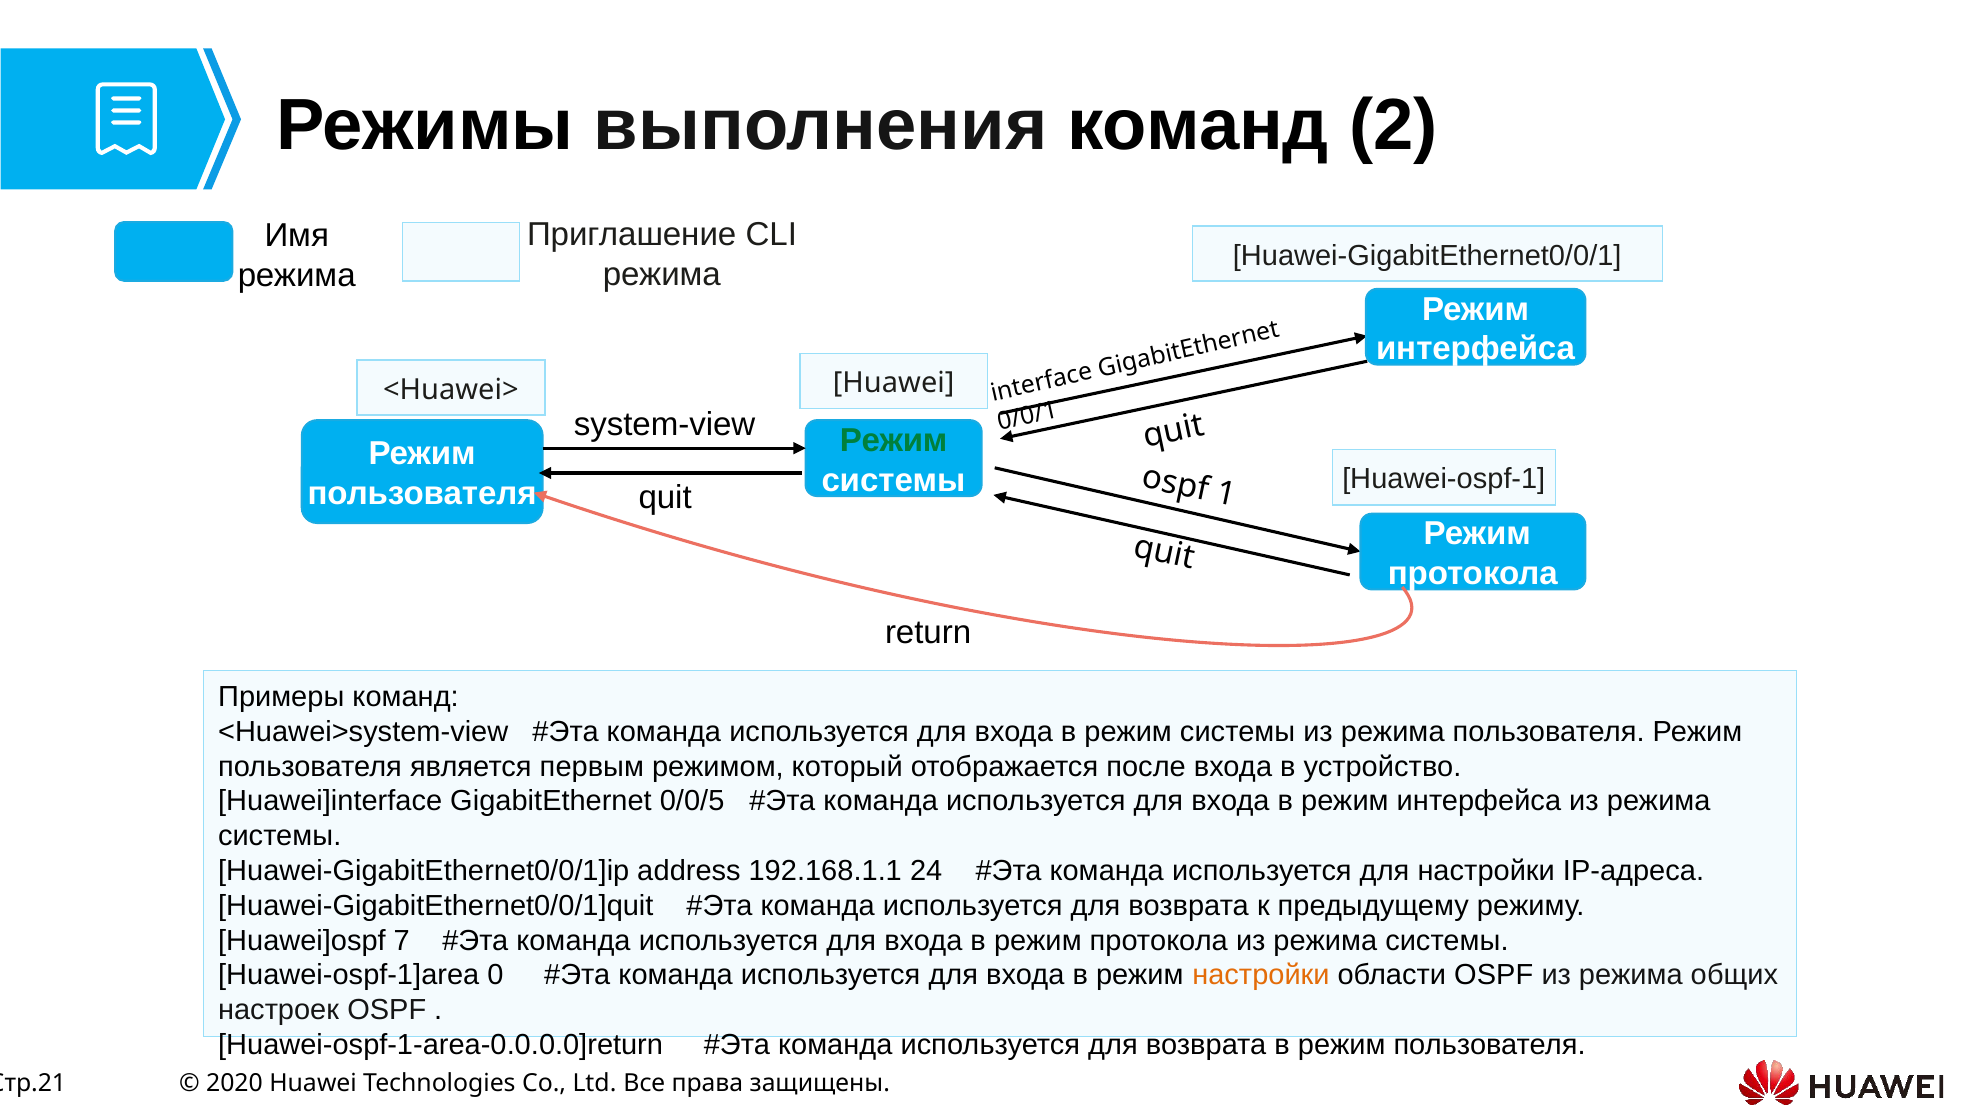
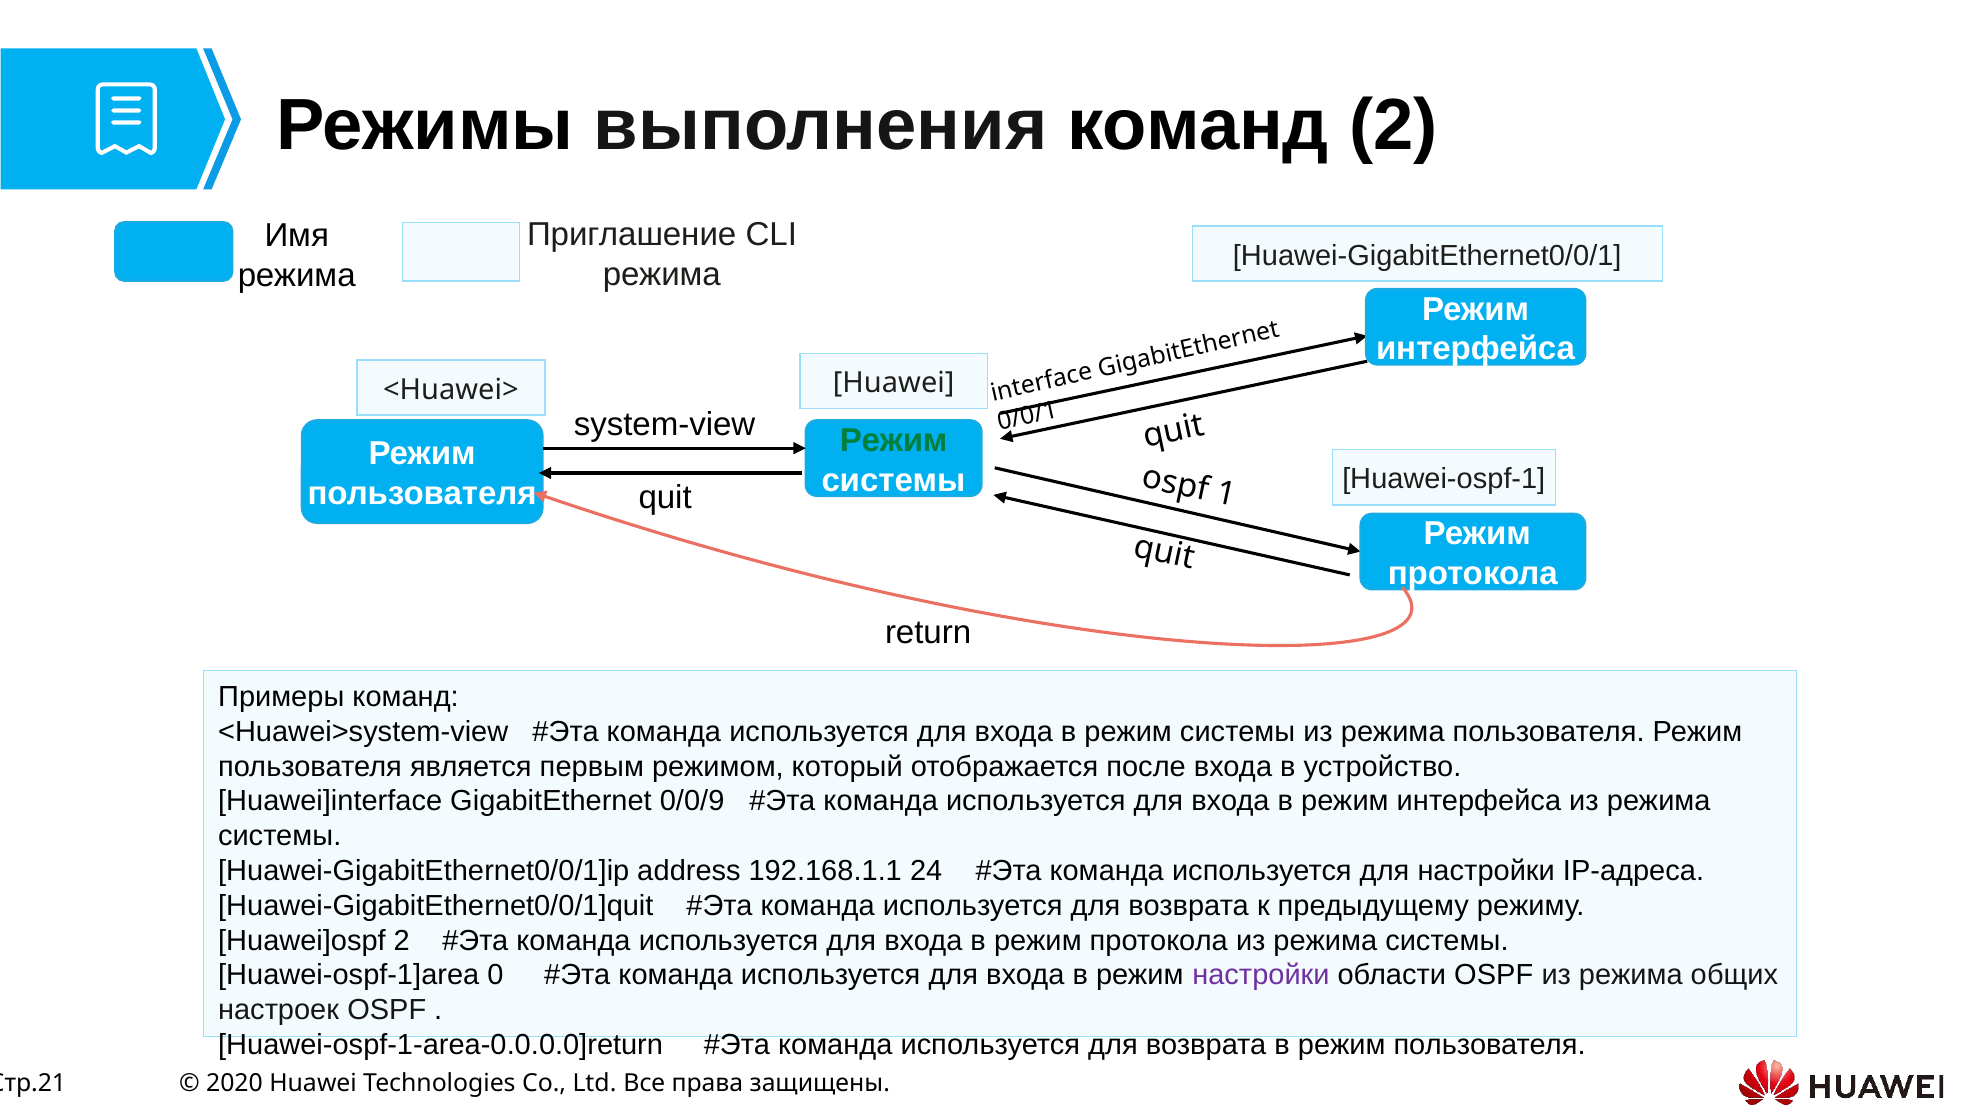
0/0/5: 0/0/5 -> 0/0/9 (692, 801)
Huawei]ospf 7: 7 -> 2 (402, 940)
настройки colour: orange -> purple (1261, 975)
